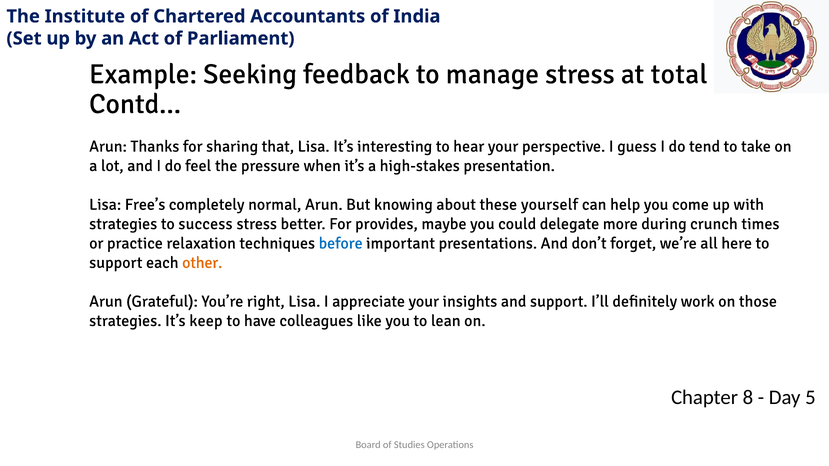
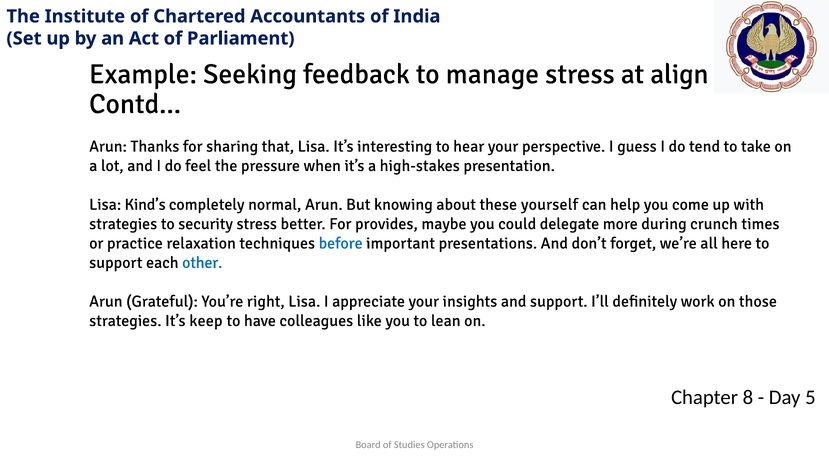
total: total -> align (679, 74)
Free’s: Free’s -> Kind’s (145, 205)
success: success -> security (206, 224)
other colour: orange -> blue (202, 263)
